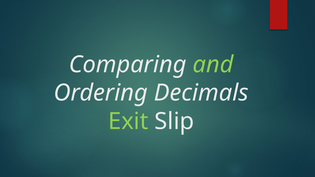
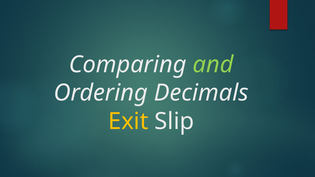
Exit colour: light green -> yellow (128, 121)
